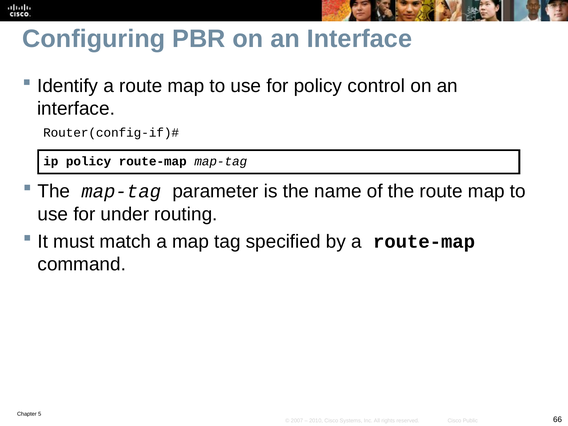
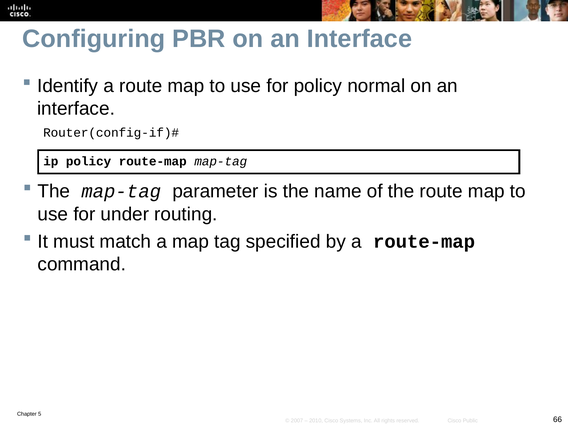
control: control -> normal (376, 86)
